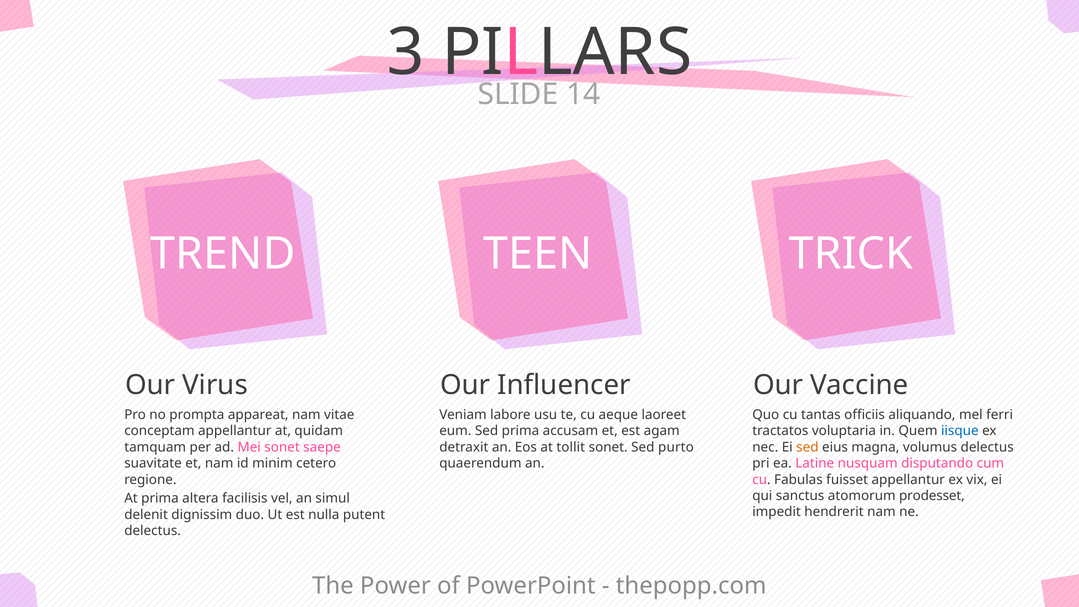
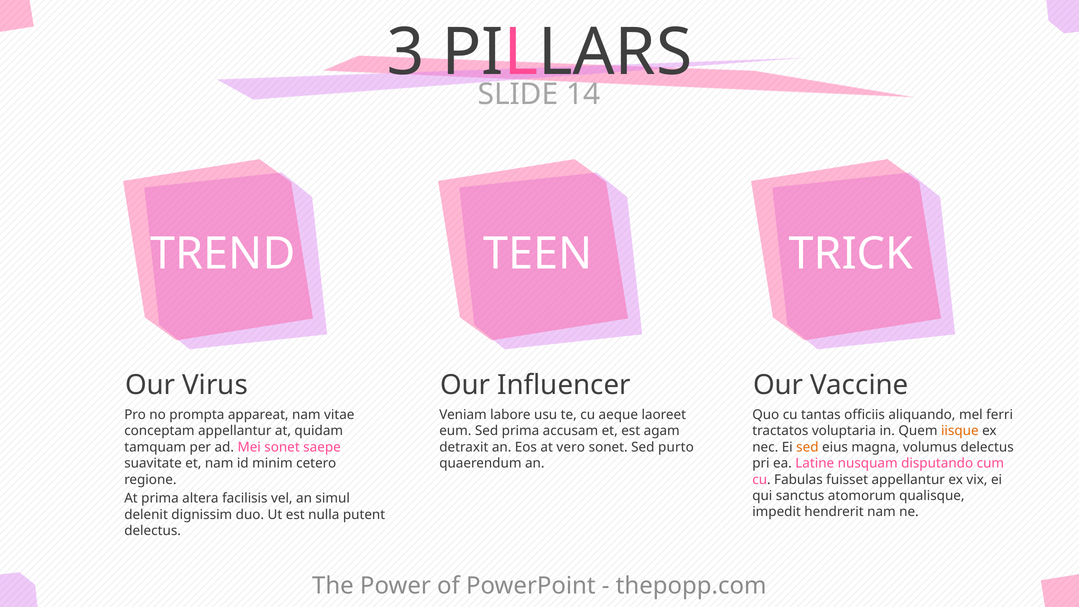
iisque colour: blue -> orange (960, 431)
tollit: tollit -> vero (571, 447)
prodesset: prodesset -> qualisque (932, 496)
